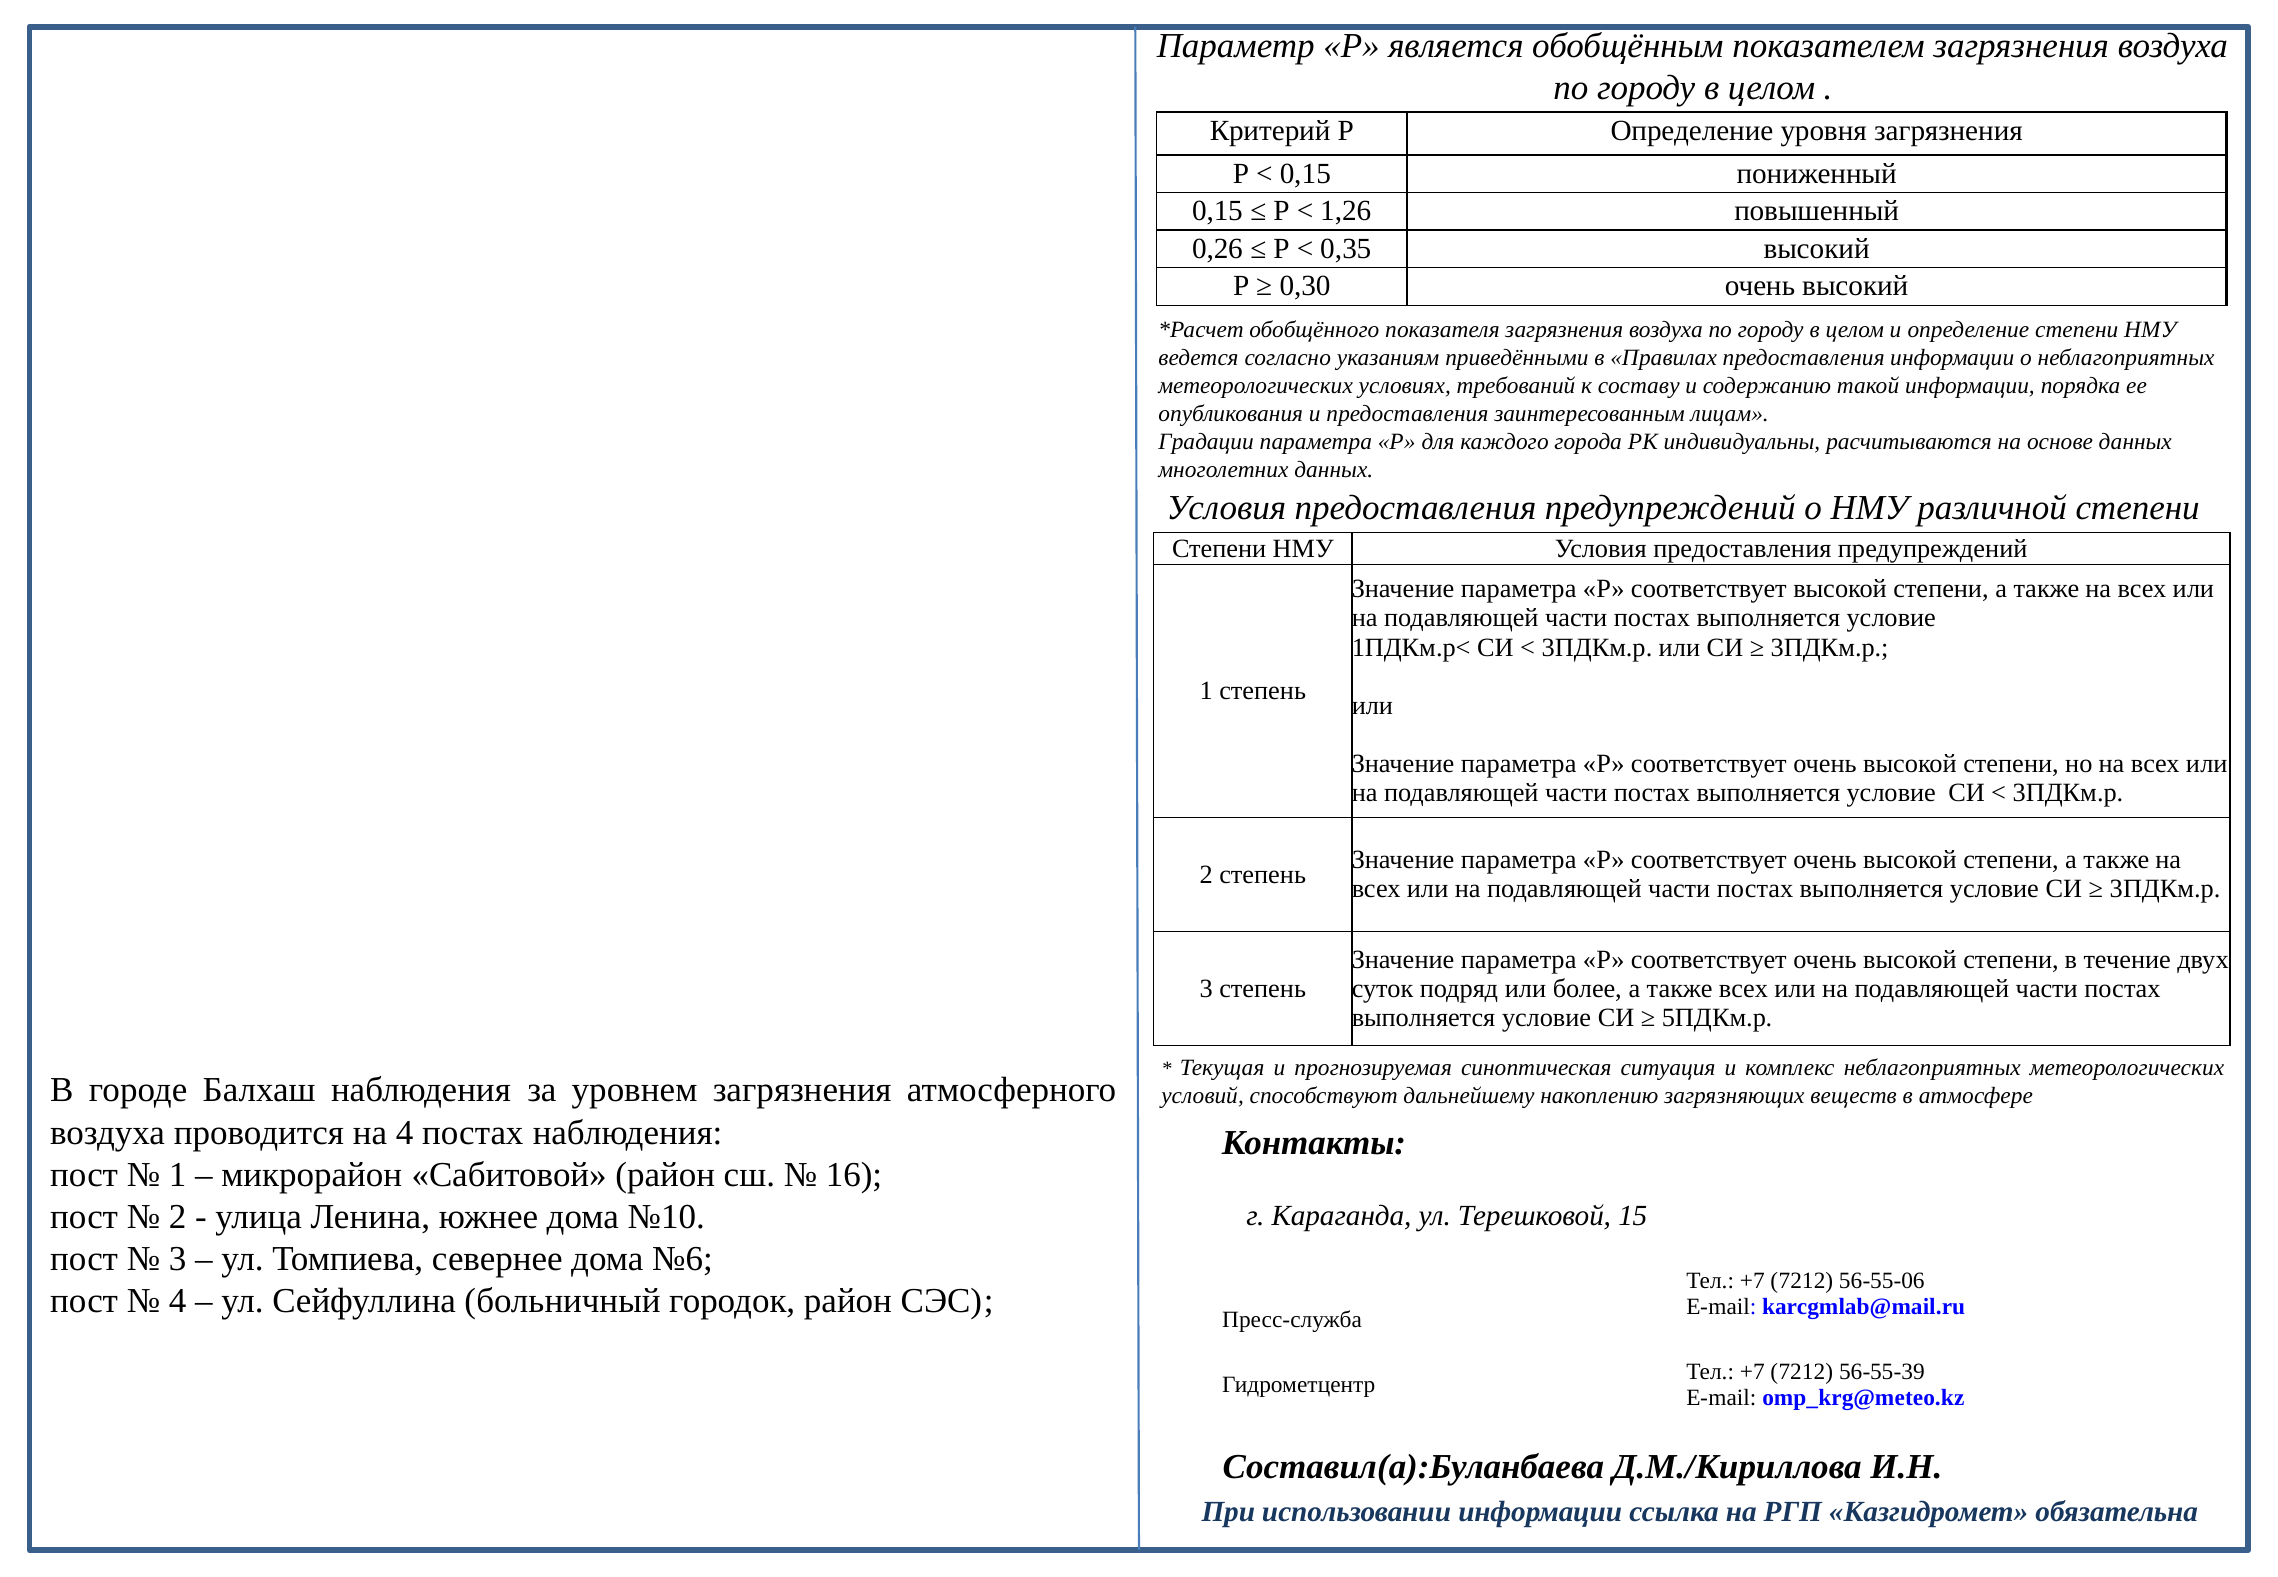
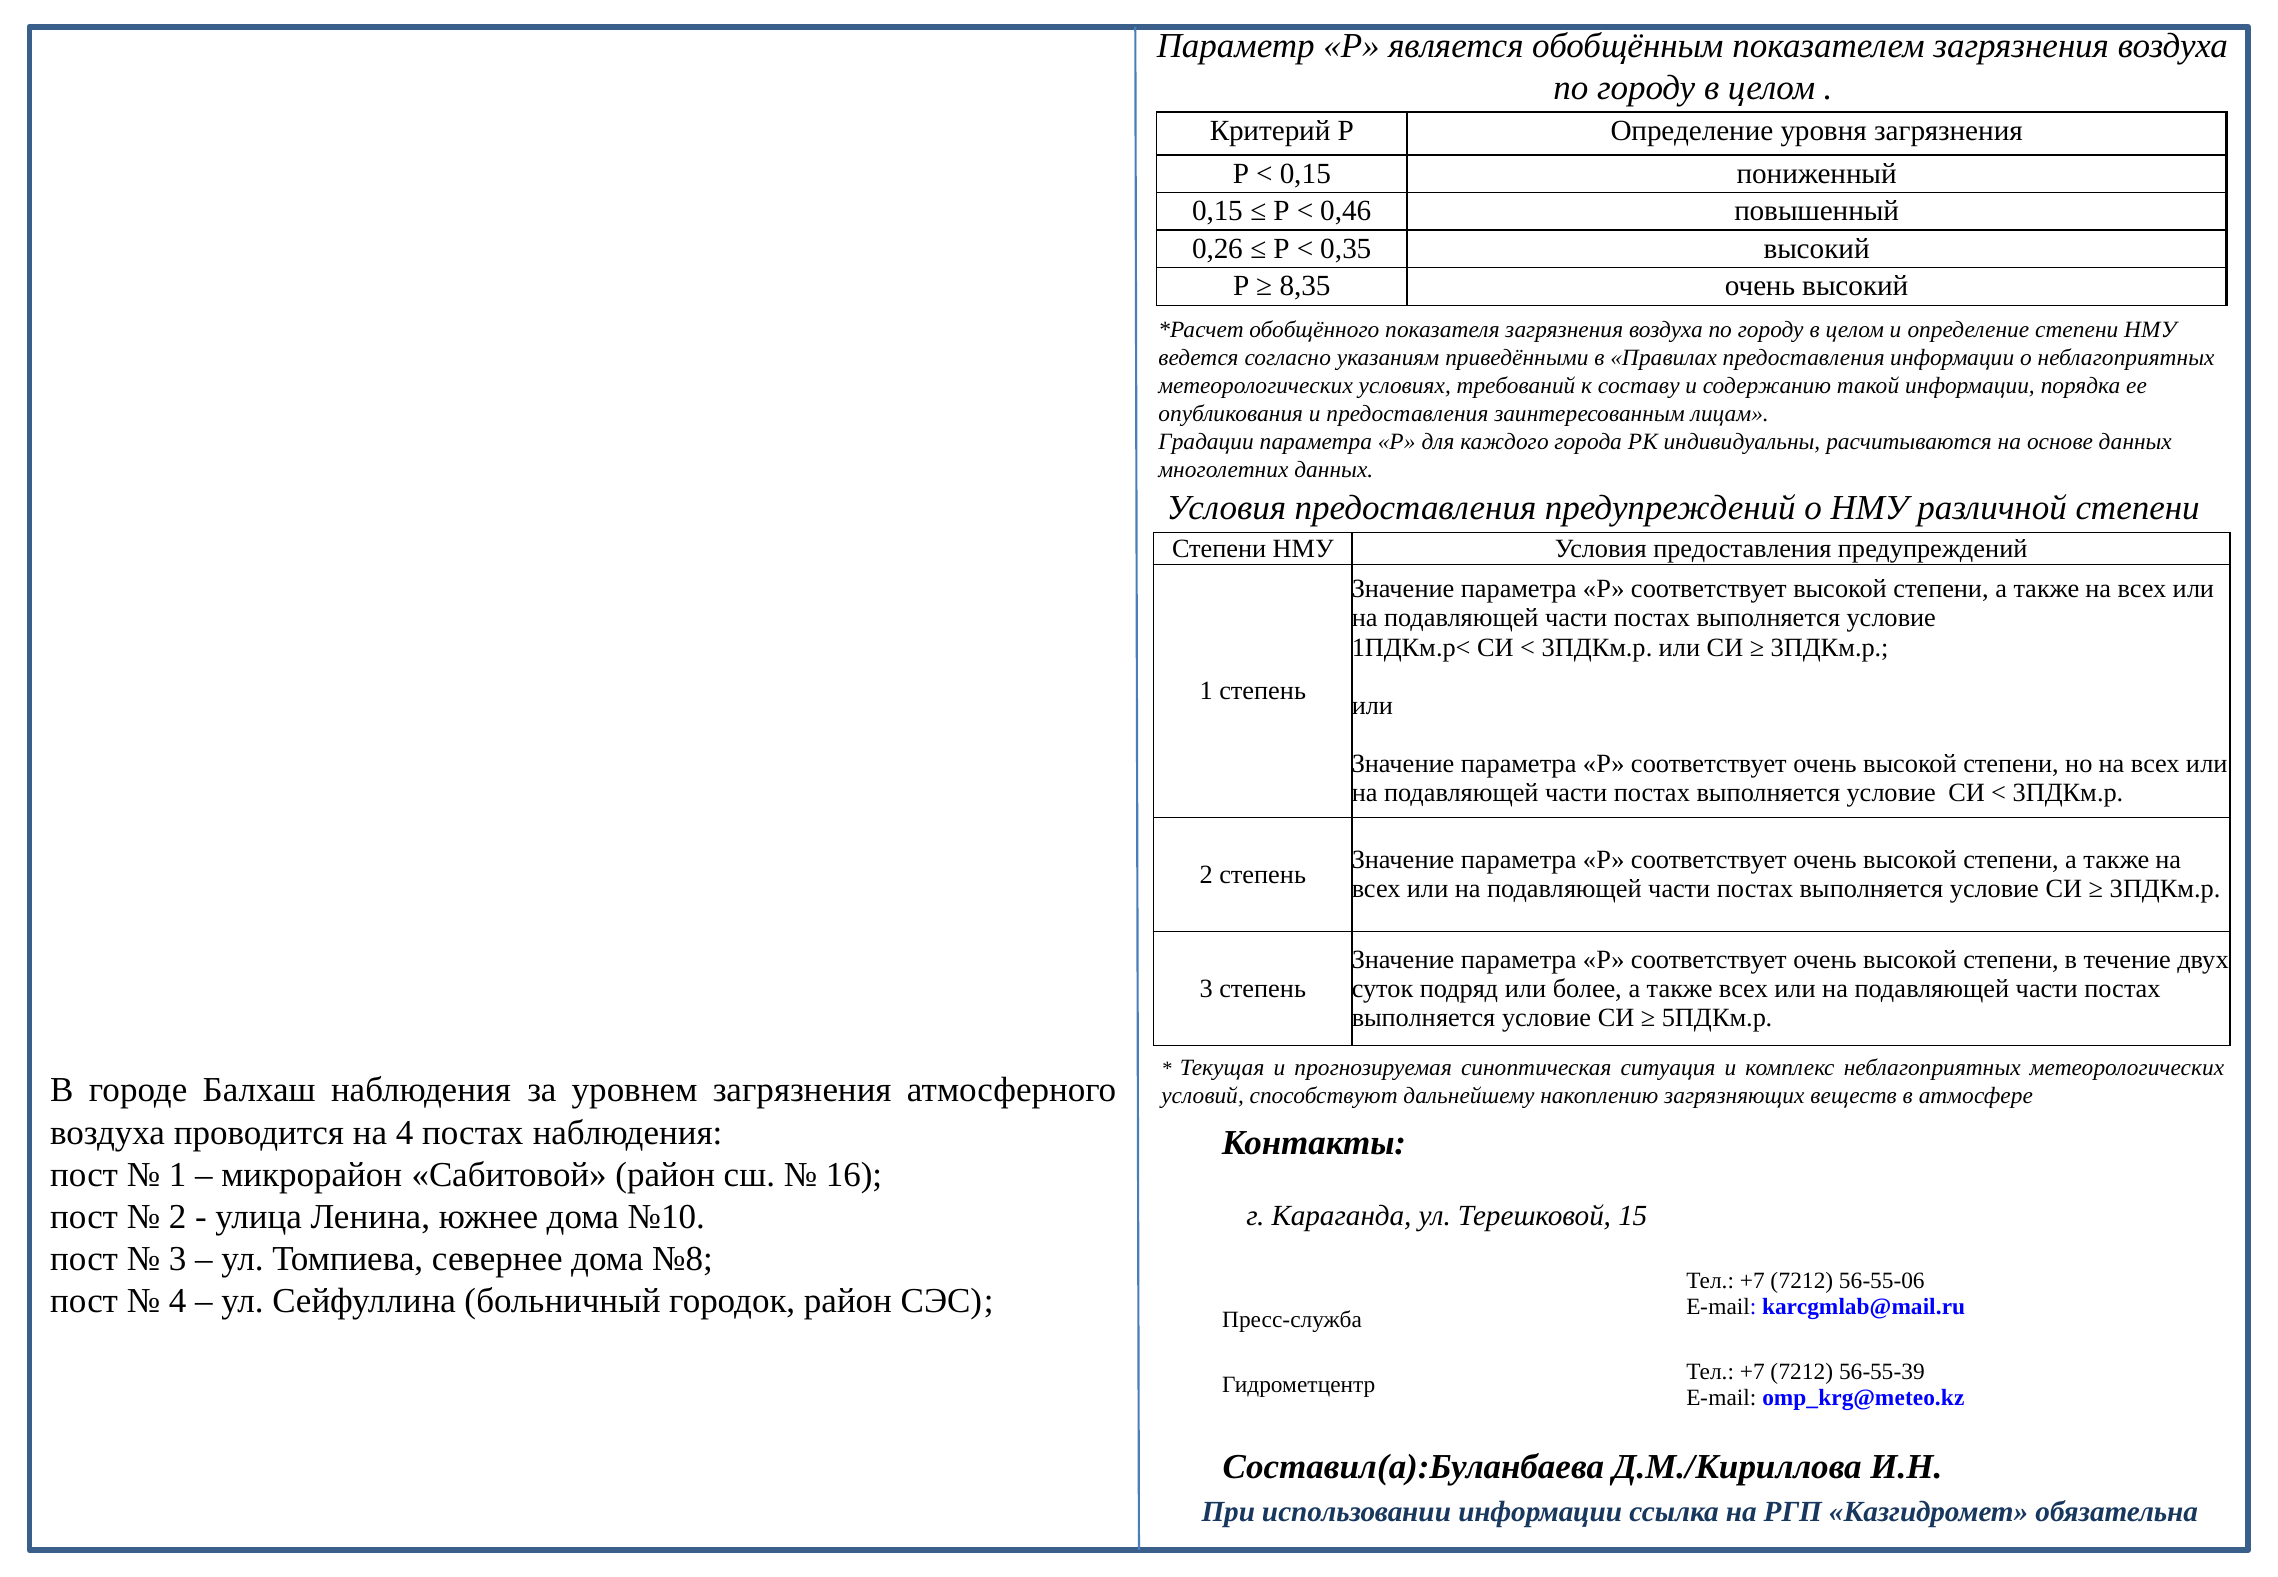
1,26: 1,26 -> 0,46 (1346, 211)
0,30: 0,30 -> 8,35 (1305, 286)
№6: №6 -> №8 (682, 1259)
